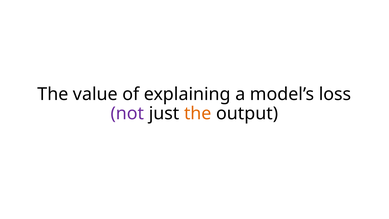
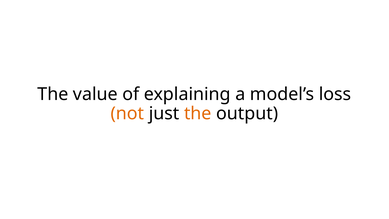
not colour: purple -> orange (127, 113)
